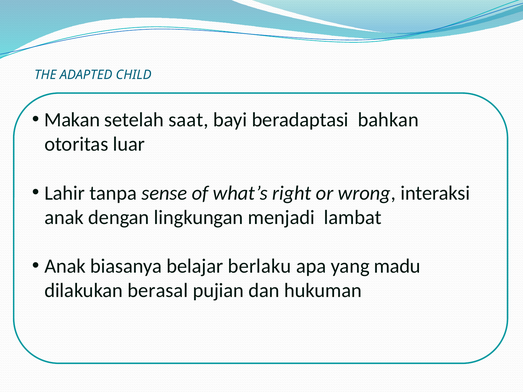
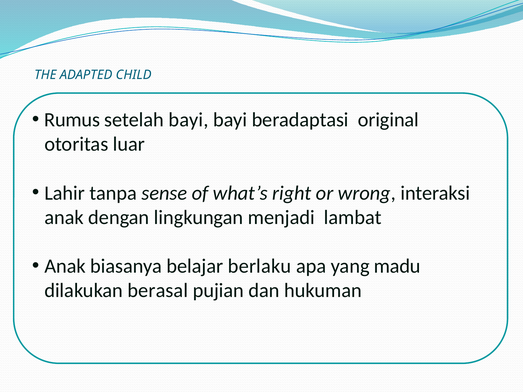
Makan: Makan -> Rumus (72, 120)
setelah saat: saat -> bayi (189, 120)
bahkan: bahkan -> original (388, 120)
